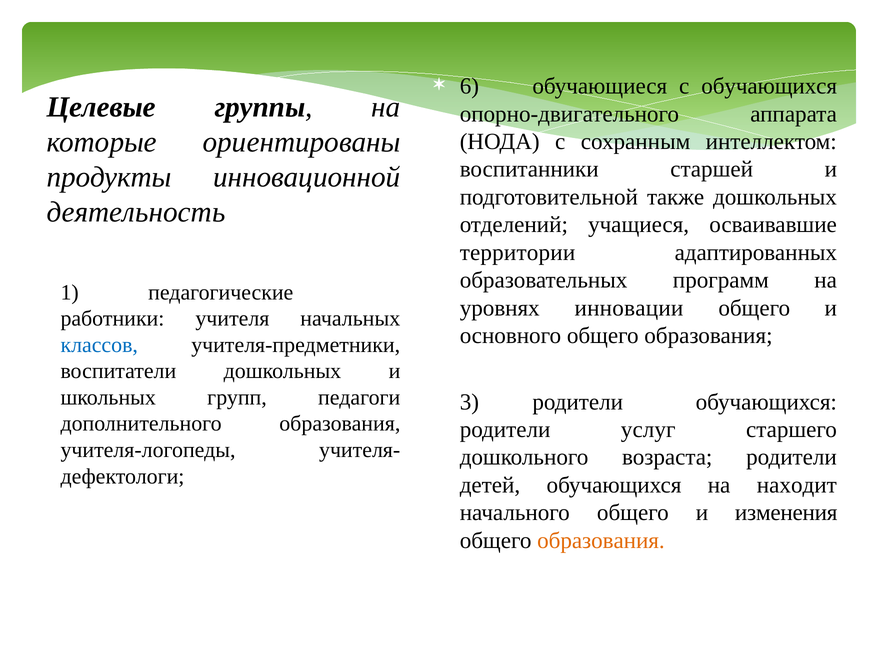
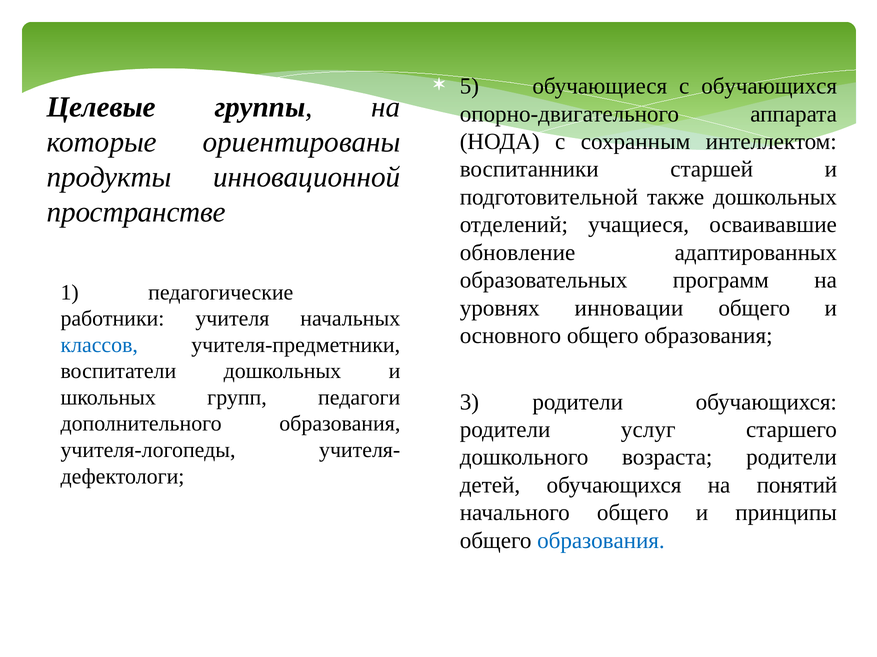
6: 6 -> 5 (469, 86)
деятельность: деятельность -> пространстве (136, 212)
территории: территории -> обновление (518, 253)
находит: находит -> понятий (797, 486)
изменения: изменения -> принципы (786, 513)
образования colour: orange -> blue (601, 541)
